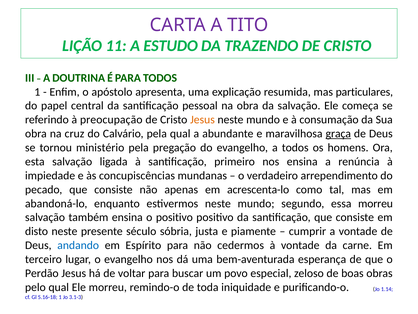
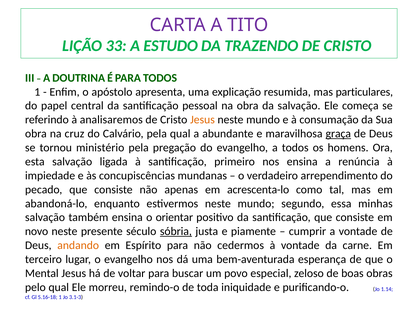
11: 11 -> 33 (116, 46)
preocupação: preocupação -> analisaremos (111, 120)
essa morreu: morreu -> minhas (375, 203)
o positivo: positivo -> orientar (174, 217)
disto: disto -> novo (37, 231)
sóbria underline: none -> present (176, 231)
andando colour: blue -> orange (78, 245)
Perdão: Perdão -> Mental (42, 273)
